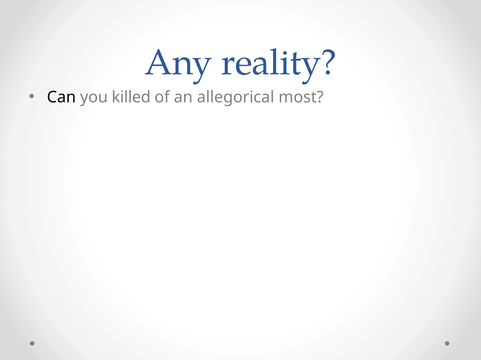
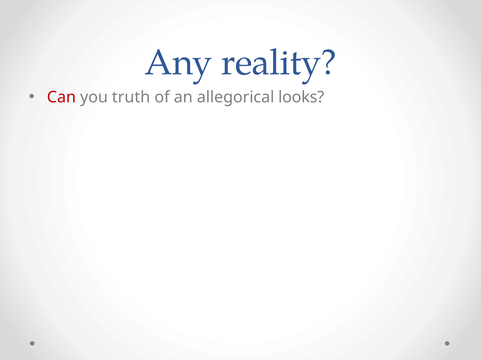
Can colour: black -> red (61, 97)
killed: killed -> truth (131, 97)
most: most -> looks (301, 97)
